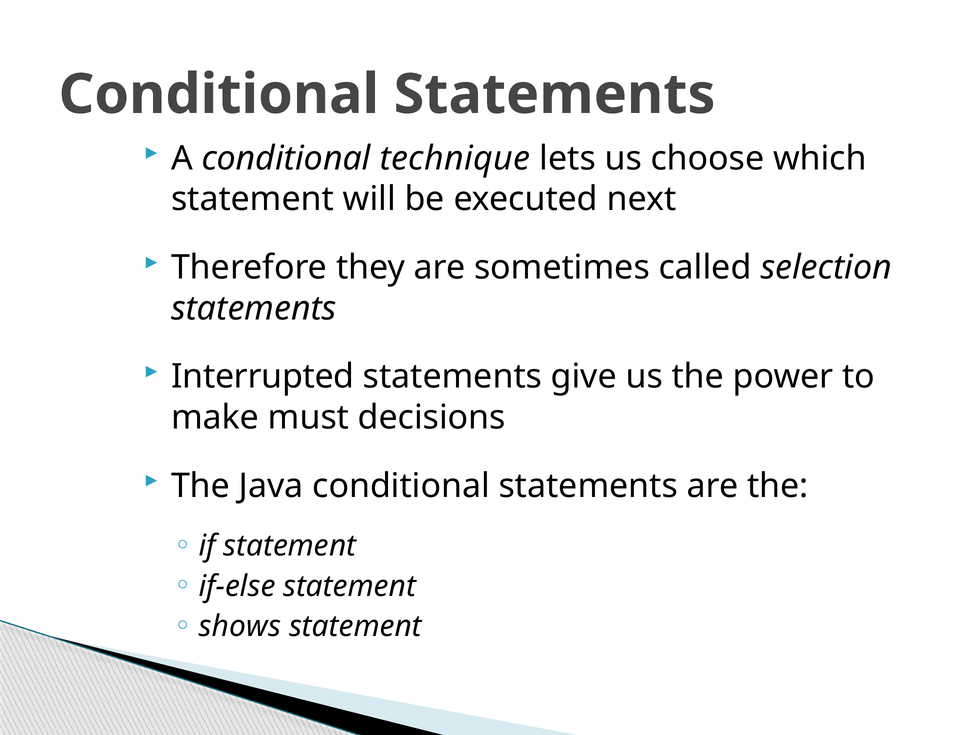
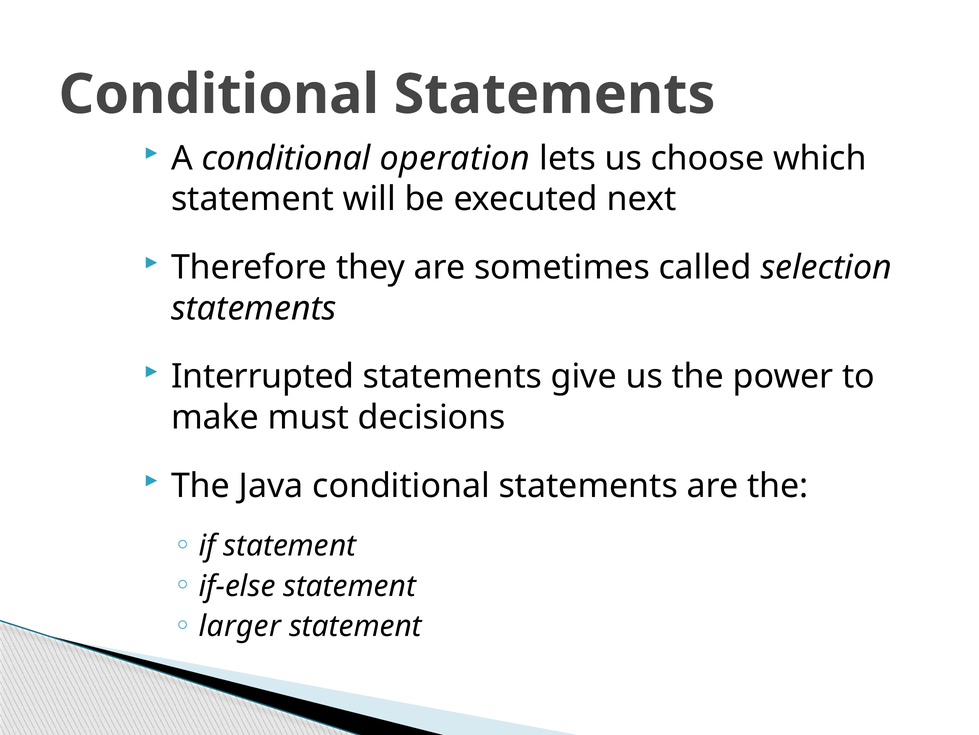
technique: technique -> operation (455, 158)
shows: shows -> larger (240, 626)
